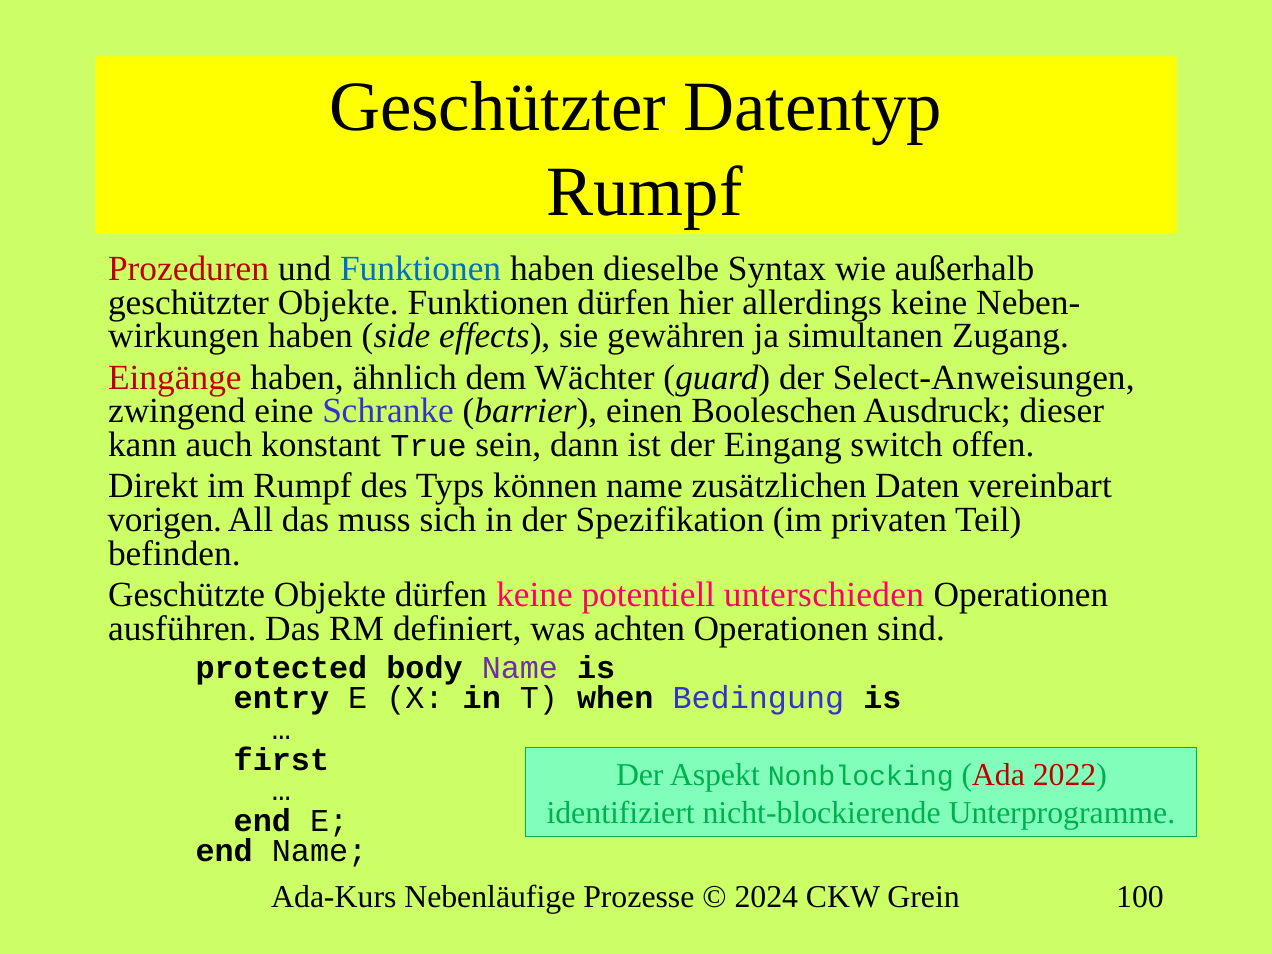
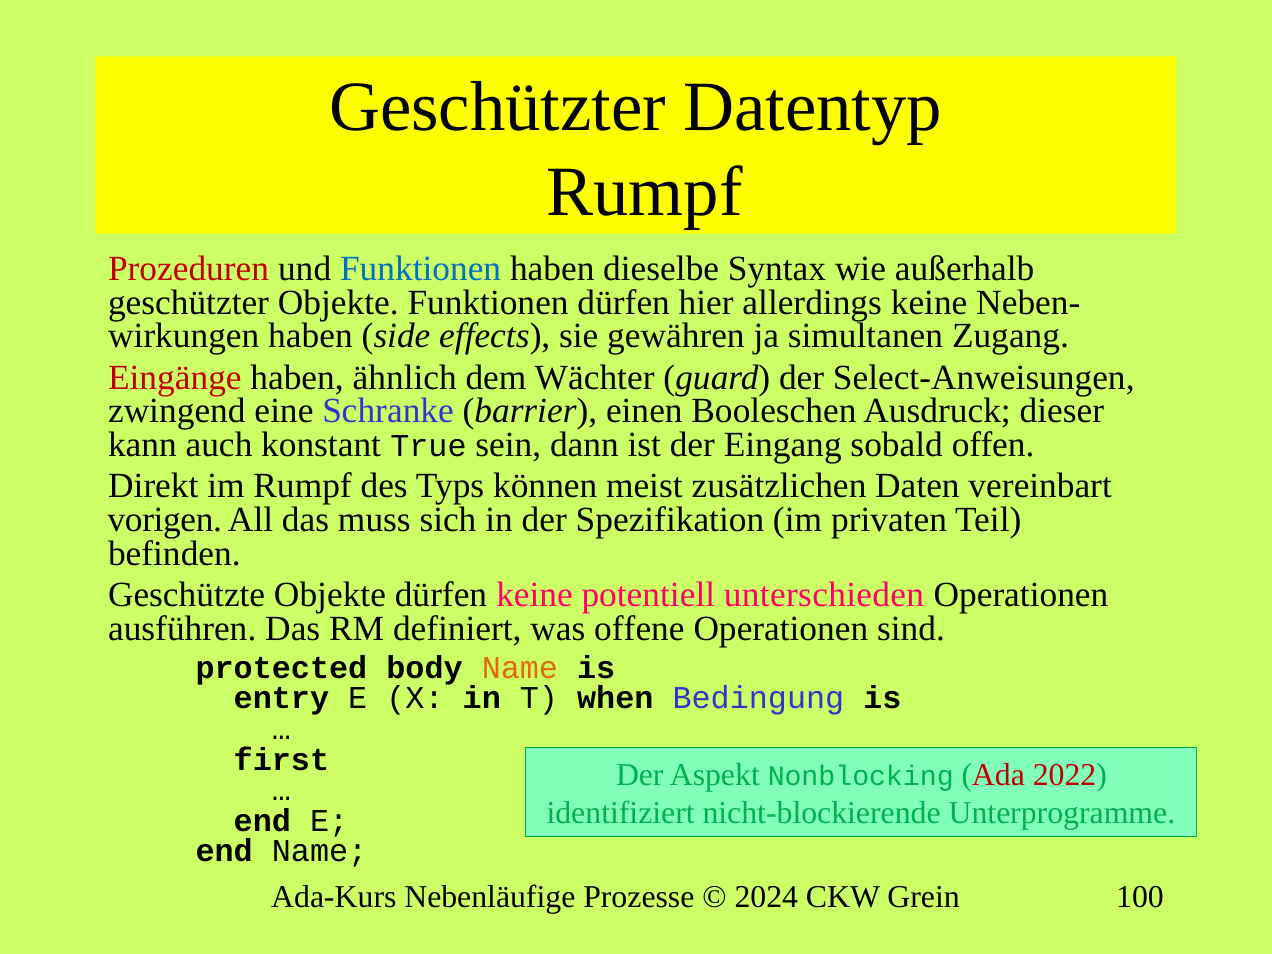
switch: switch -> sobald (897, 445)
können name: name -> meist (644, 486)
achten: achten -> offene (639, 629)
Name colour: purple -> orange (520, 668)
